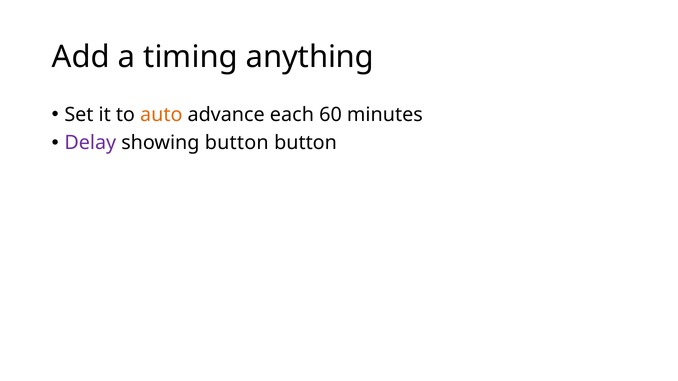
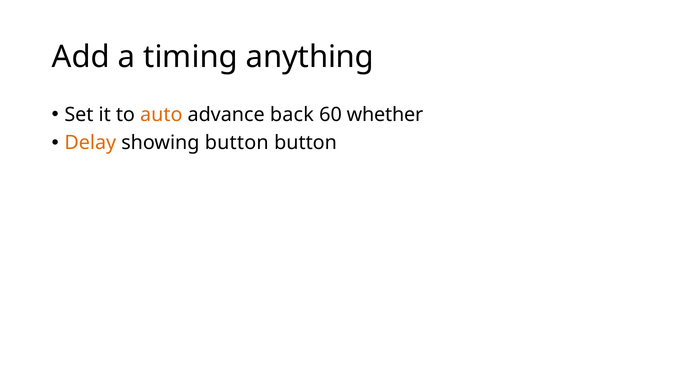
each: each -> back (292, 115)
minutes: minutes -> whether (385, 115)
Delay colour: purple -> orange (90, 143)
